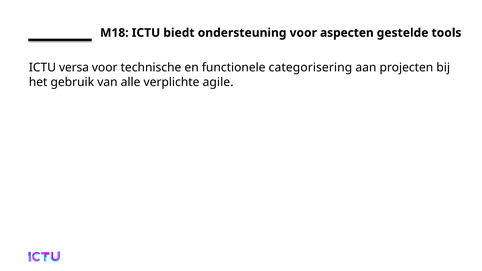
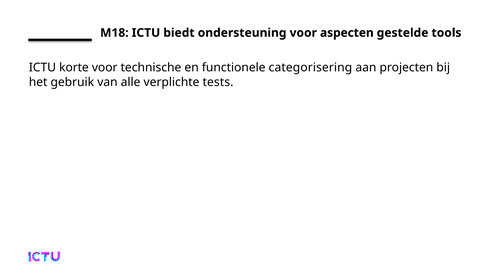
versa: versa -> korte (74, 68)
agile: agile -> tests (218, 82)
